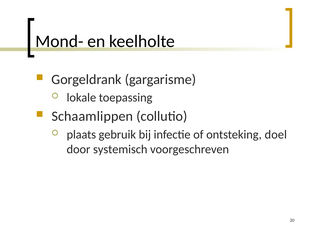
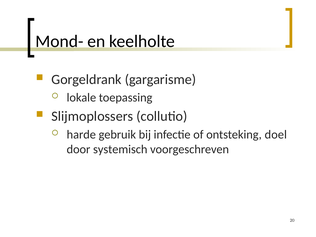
Schaamlippen: Schaamlippen -> Slijmoplossers (92, 116)
plaats: plaats -> harde (81, 134)
